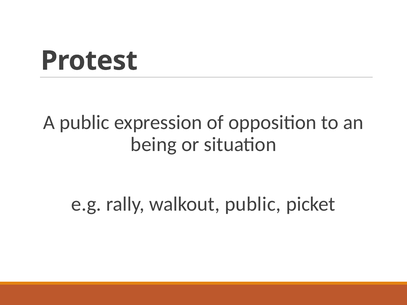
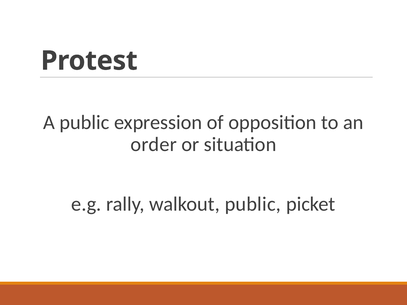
being: being -> order (154, 145)
